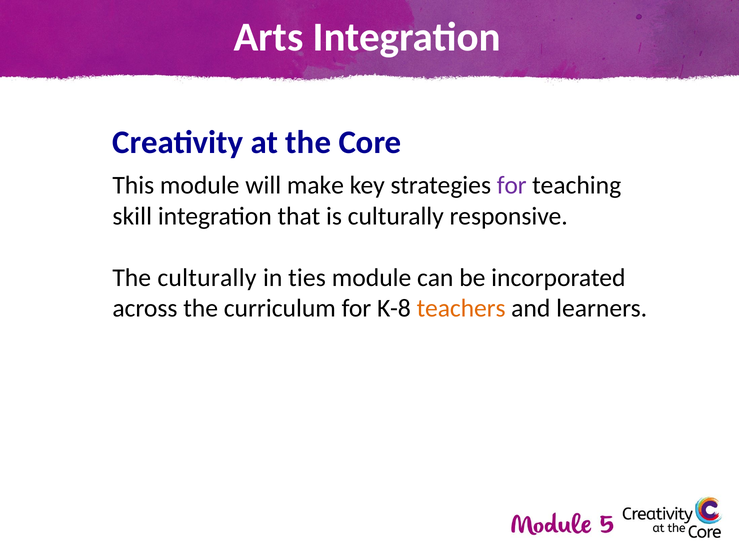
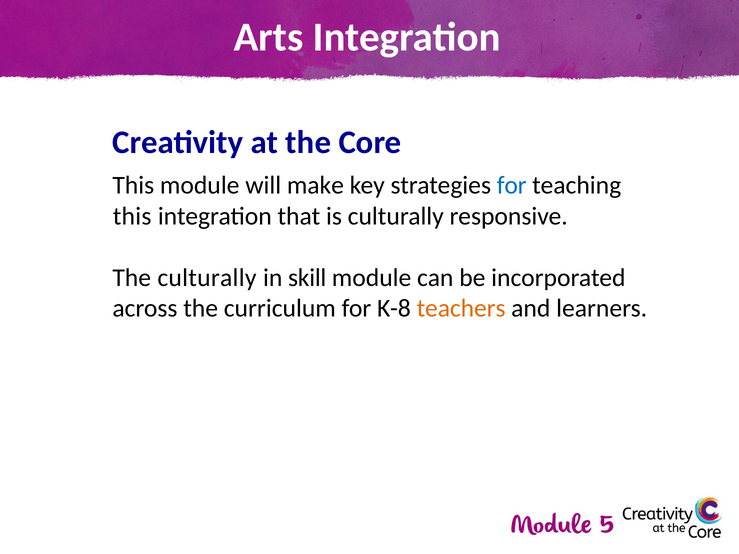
for colour: purple -> blue (512, 185)
skill: skill -> this (132, 216)
ties: ties -> skill (307, 278)
